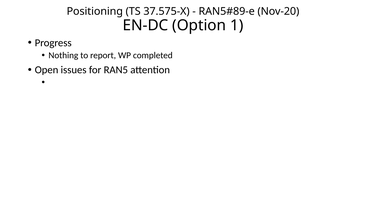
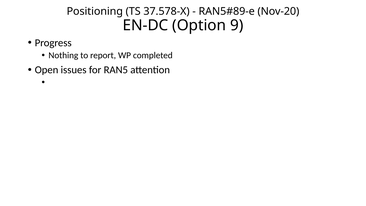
37.575-X: 37.575-X -> 37.578-X (167, 11)
1: 1 -> 9 (237, 25)
